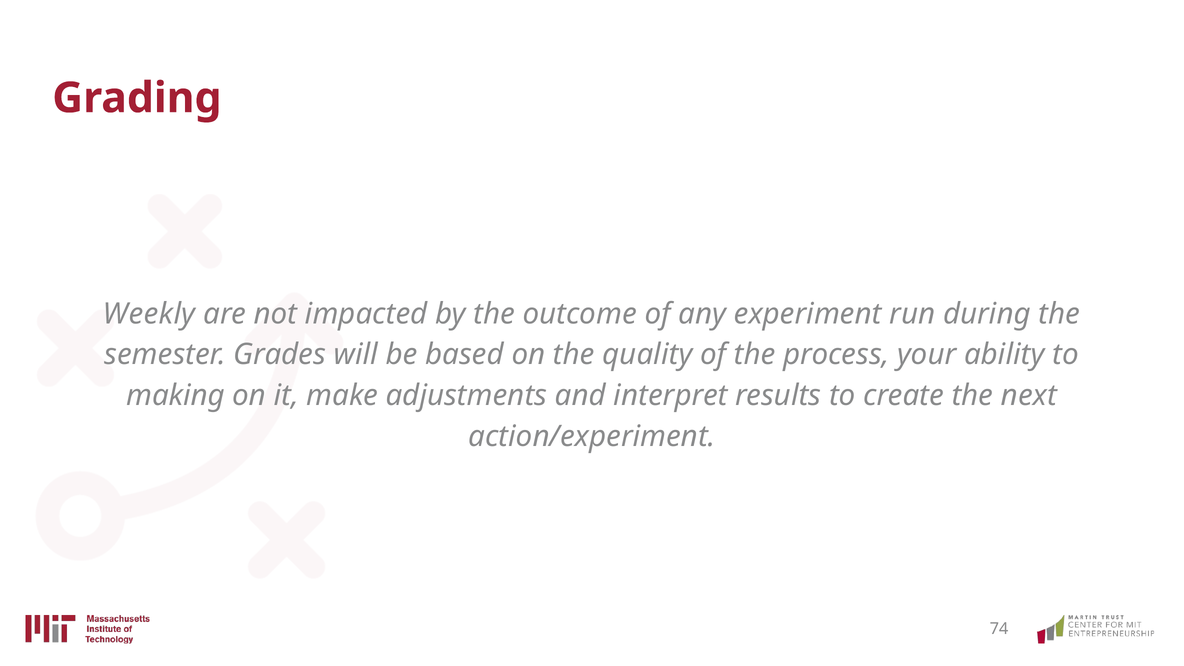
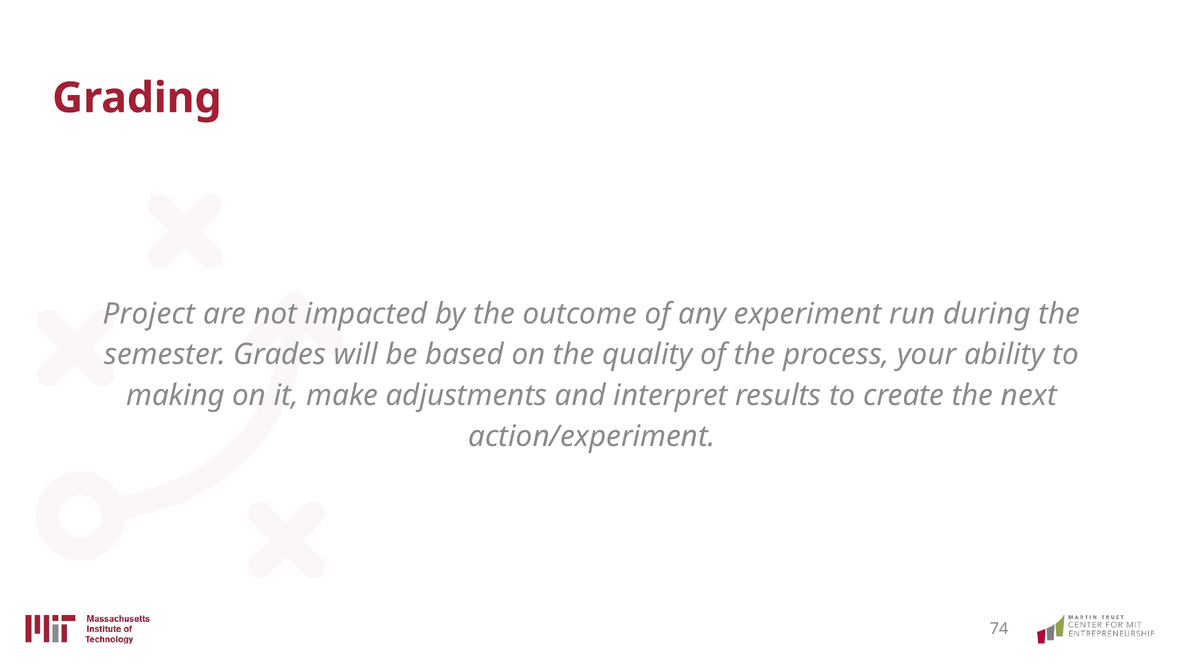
Weekly: Weekly -> Project (149, 314)
